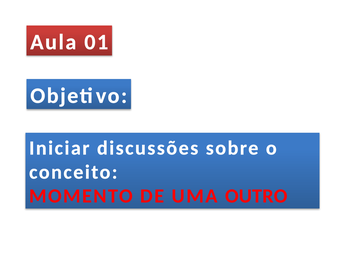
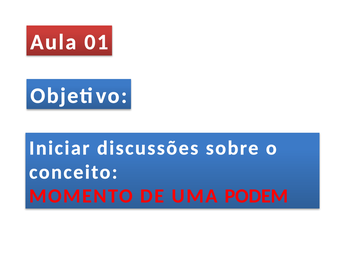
OUTRO: OUTRO -> PODEM (256, 196)
